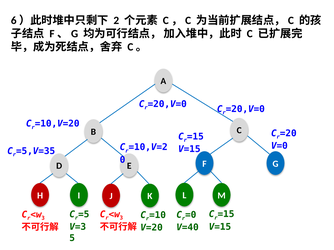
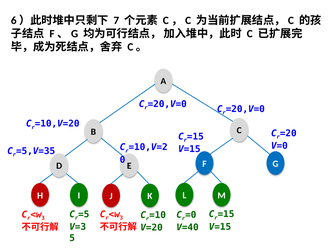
2: 2 -> 7 (116, 20)
